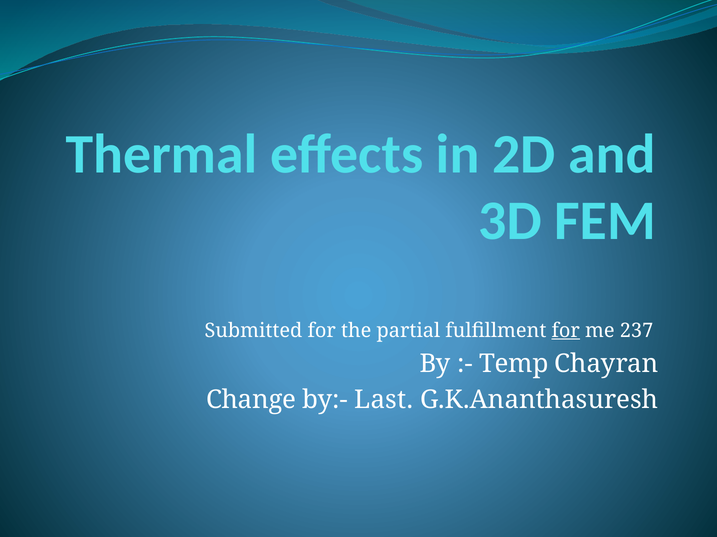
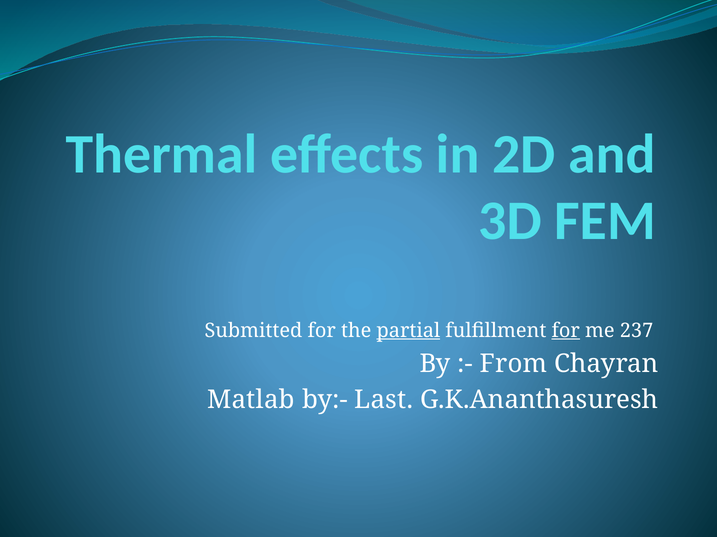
partial underline: none -> present (408, 331)
Temp: Temp -> From (514, 364)
Change: Change -> Matlab (251, 400)
